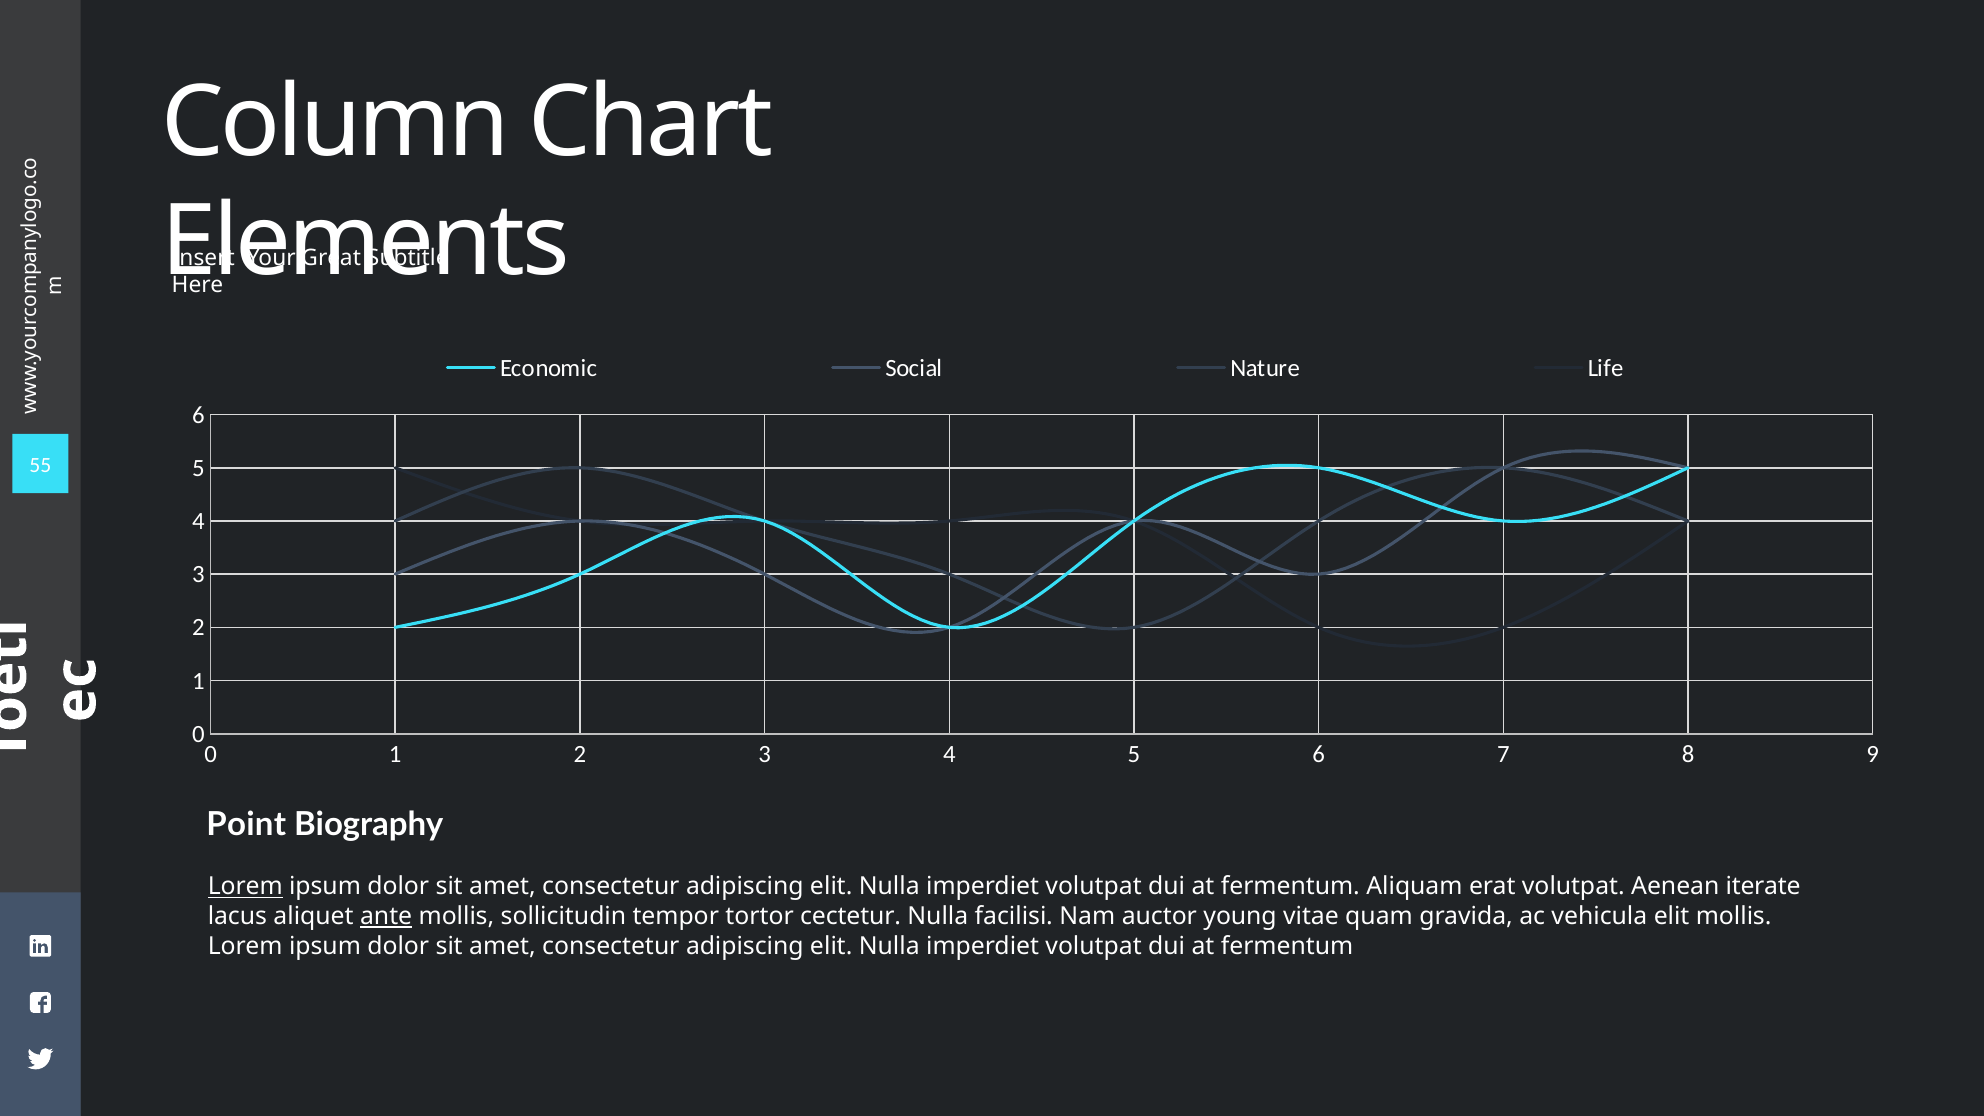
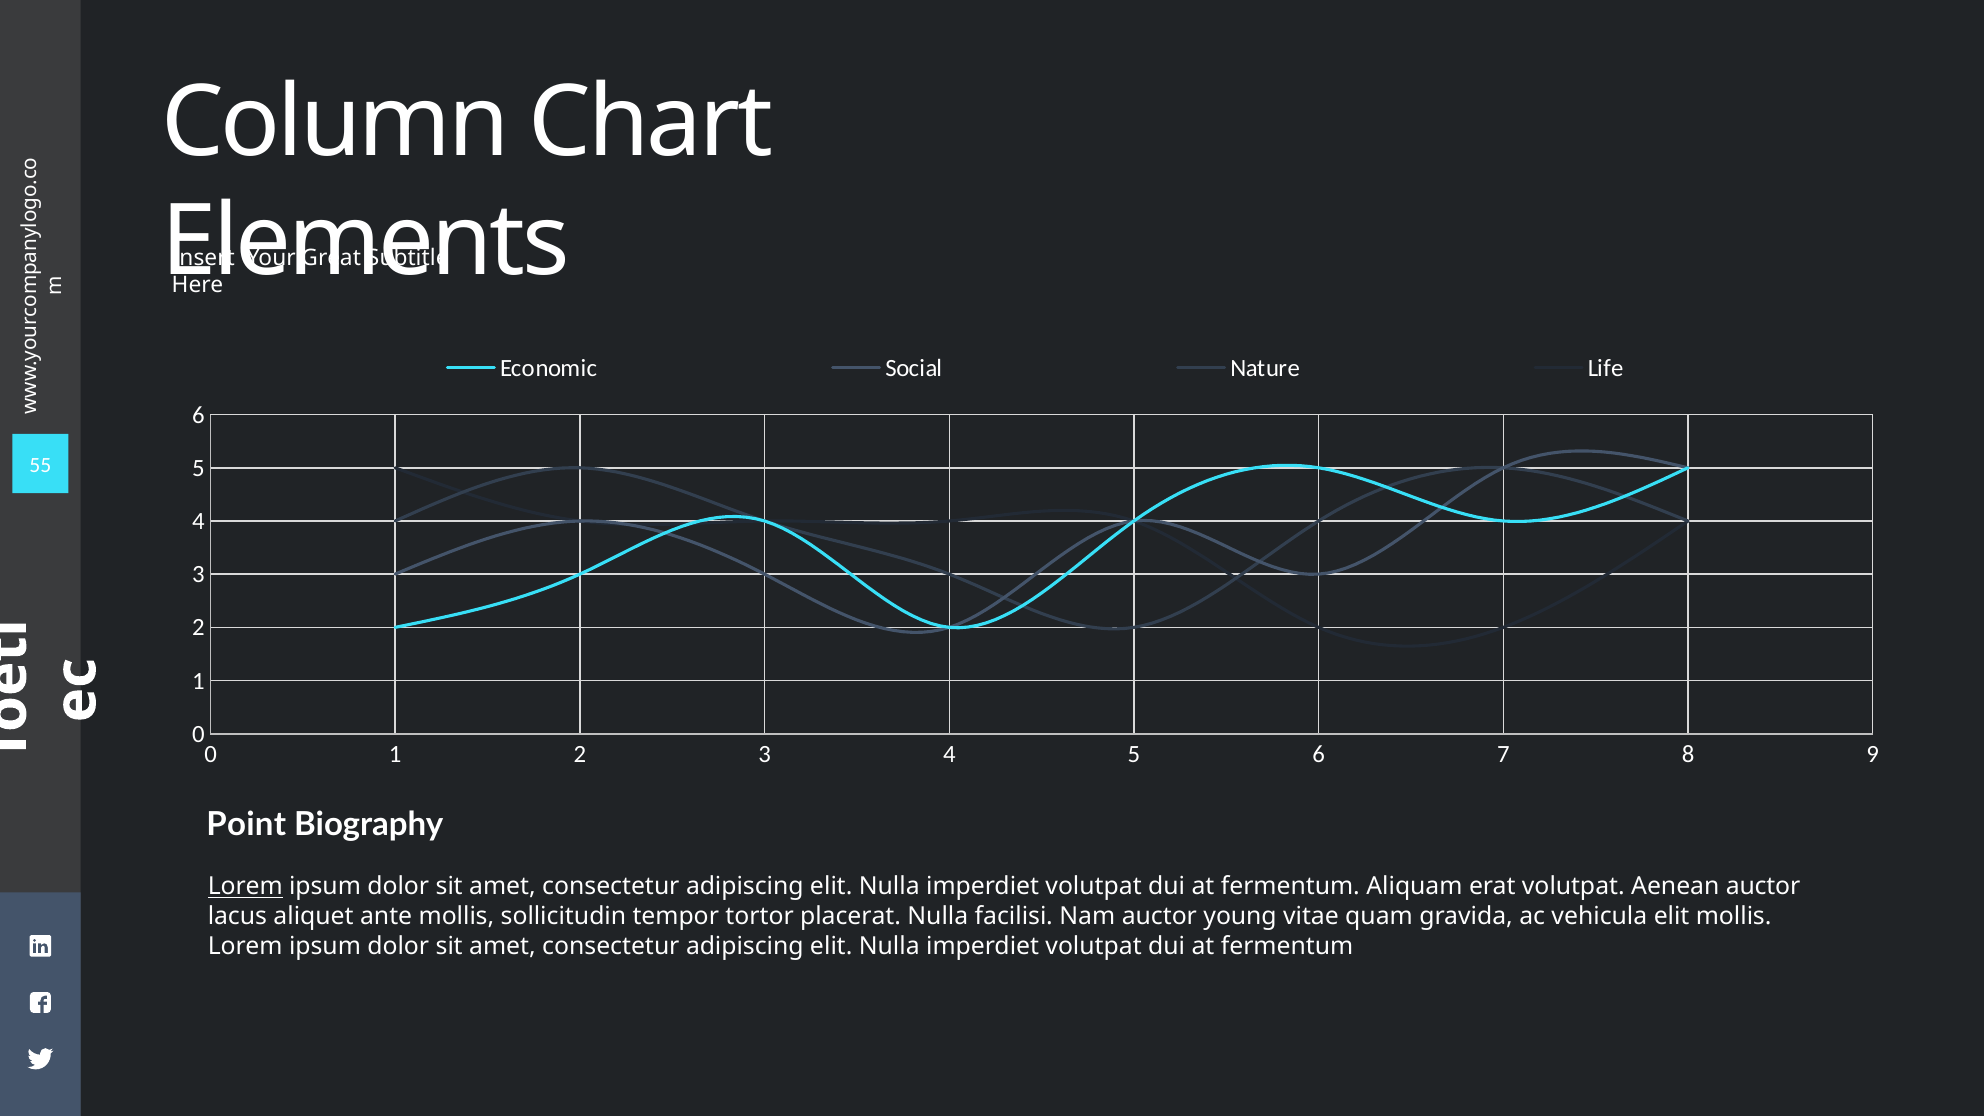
Aenean iterate: iterate -> auctor (1763, 887)
ante underline: present -> none (386, 916)
cectetur: cectetur -> placerat (851, 916)
